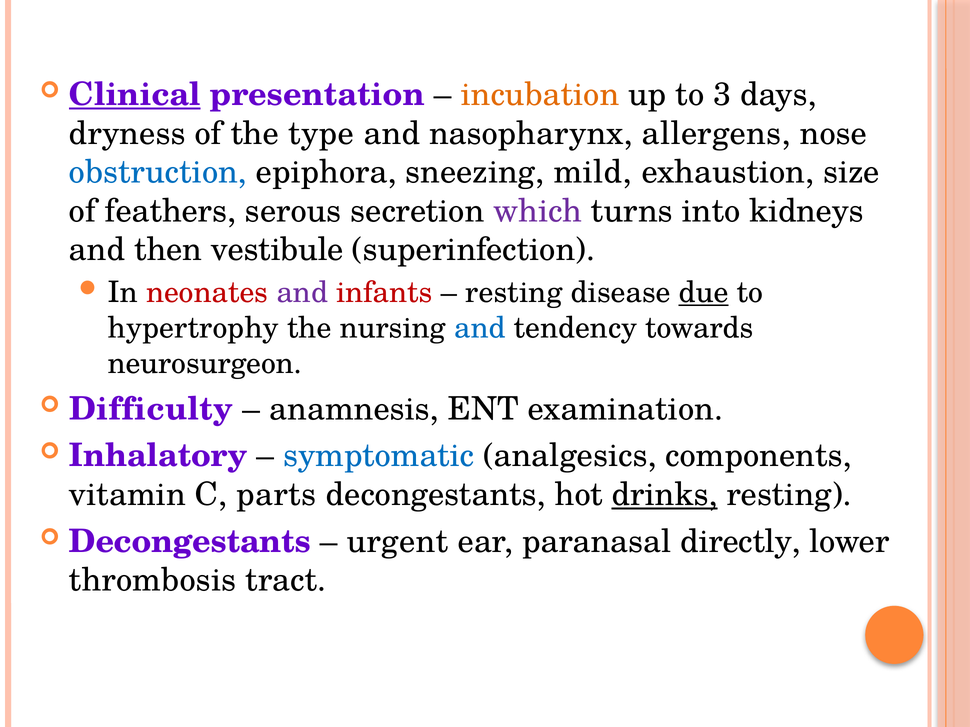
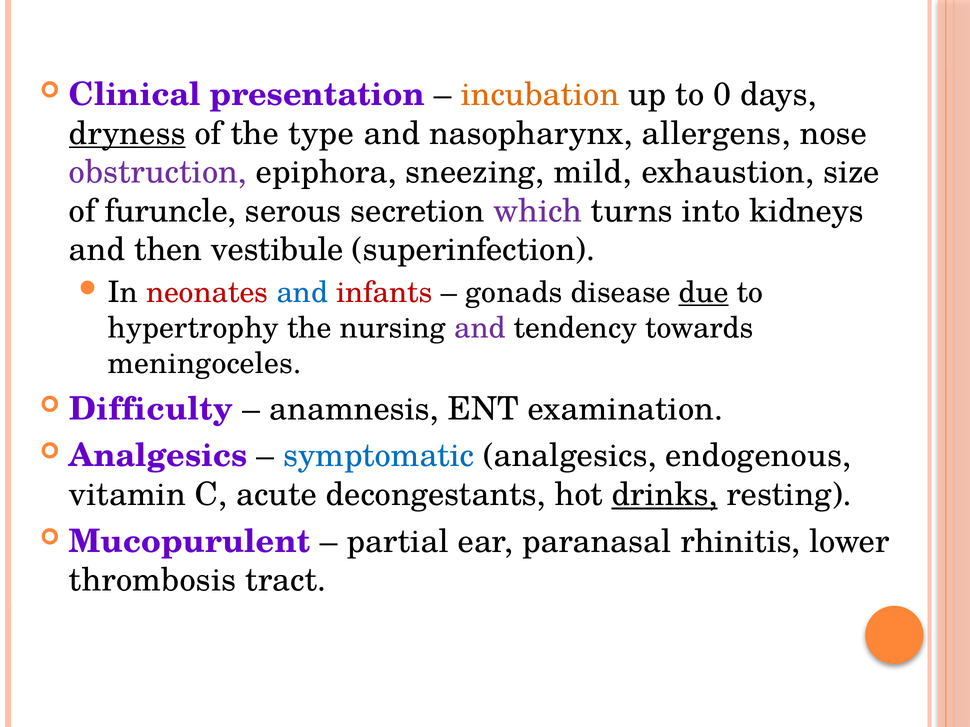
Clinical underline: present -> none (135, 95)
3: 3 -> 0 (722, 95)
dryness underline: none -> present (127, 133)
obstruction colour: blue -> purple (158, 172)
feathers: feathers -> furuncle (171, 211)
and colour: purple -> blue (302, 293)
resting: resting -> gonads (514, 293)
and colour: blue -> purple (480, 328)
neurosurgeon: neurosurgeon -> meningoceles (205, 364)
Inhalatory: Inhalatory -> Analgesics (158, 456)
components: components -> endogenous (758, 456)
parts: parts -> acute (276, 495)
Decongestants: Decongestants -> Mucopurulent (190, 542)
urgent: urgent -> partial (398, 542)
directly: directly -> rhinitis (740, 542)
